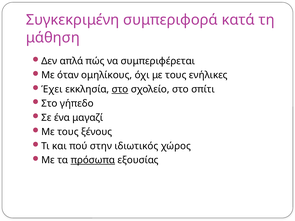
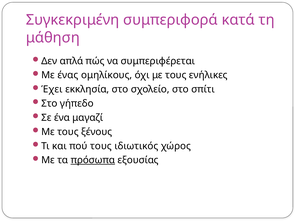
όταν: όταν -> ένας (68, 75)
στο underline: present -> none (120, 89)
πού στην: στην -> τους (101, 146)
